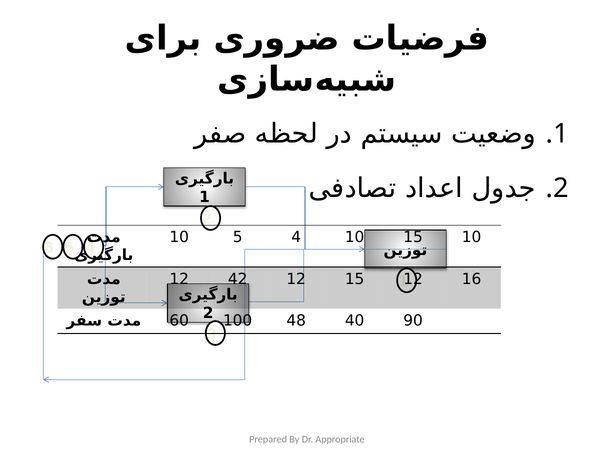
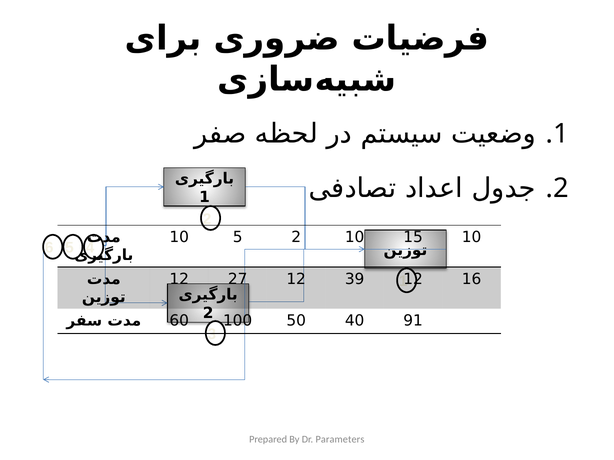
10 5 4: 4 -> 2 (296, 238)
42: 42 -> 27 (238, 279)
12 15: 15 -> 39 (355, 279)
48: 48 -> 50 (296, 321)
90: 90 -> 91 (413, 321)
Appropriate: Appropriate -> Parameters (340, 440)
